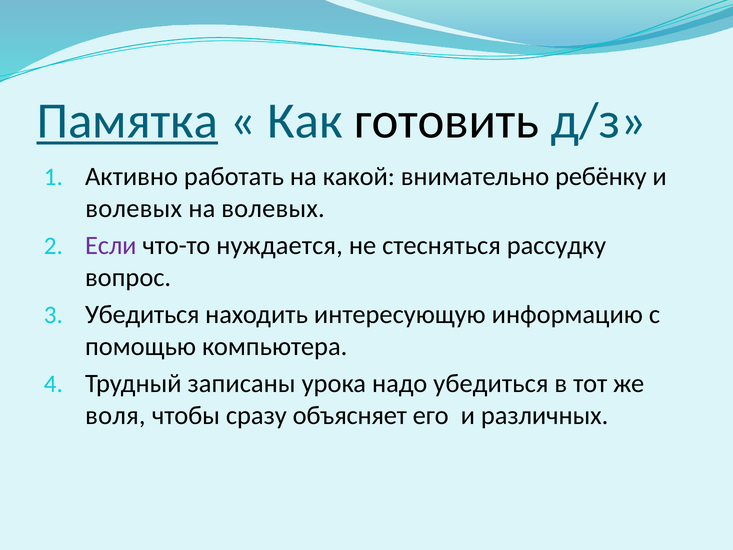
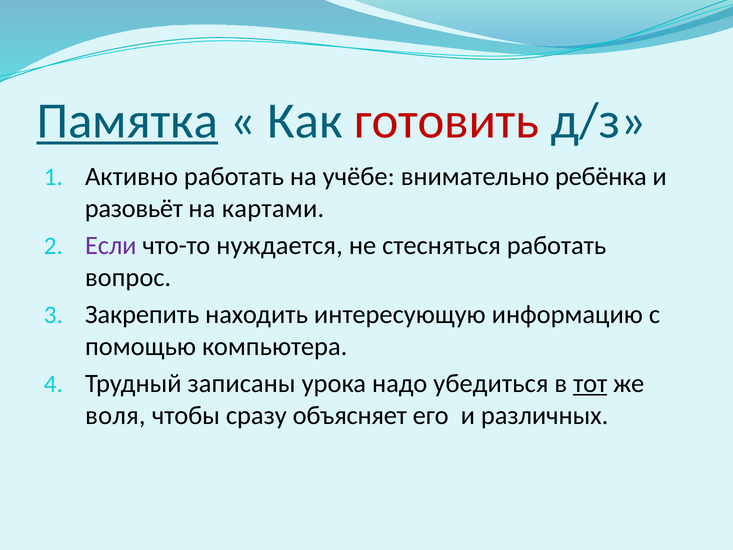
готовить colour: black -> red (447, 121)
какой: какой -> учёбе (359, 177)
ребёнку: ребёнку -> ребёнка (601, 177)
волевых: волевых -> разовьёт (134, 208)
на волевых: волевых -> картами (273, 208)
стесняться рассудку: рассудку -> работать (556, 245)
Убедиться: Убедиться -> Закрепить (142, 314)
тот underline: none -> present (590, 383)
